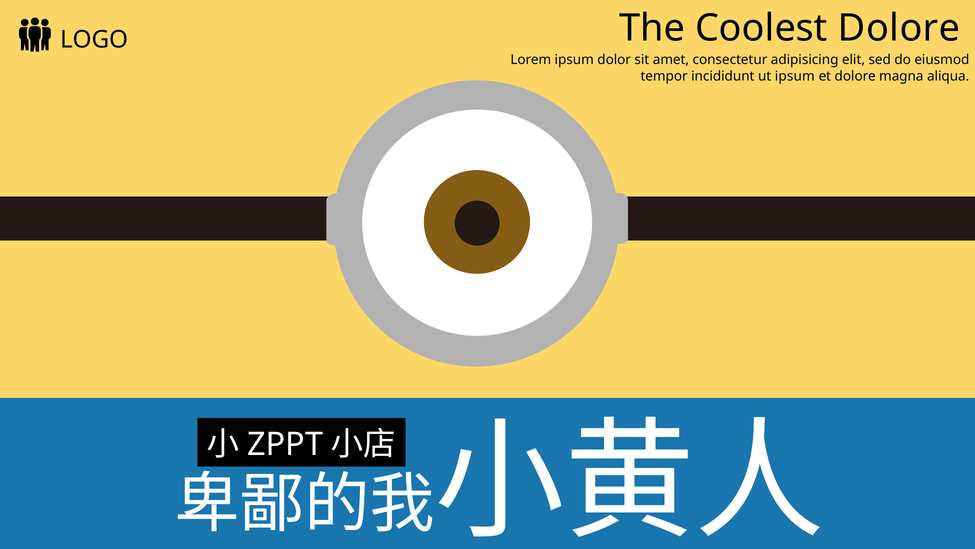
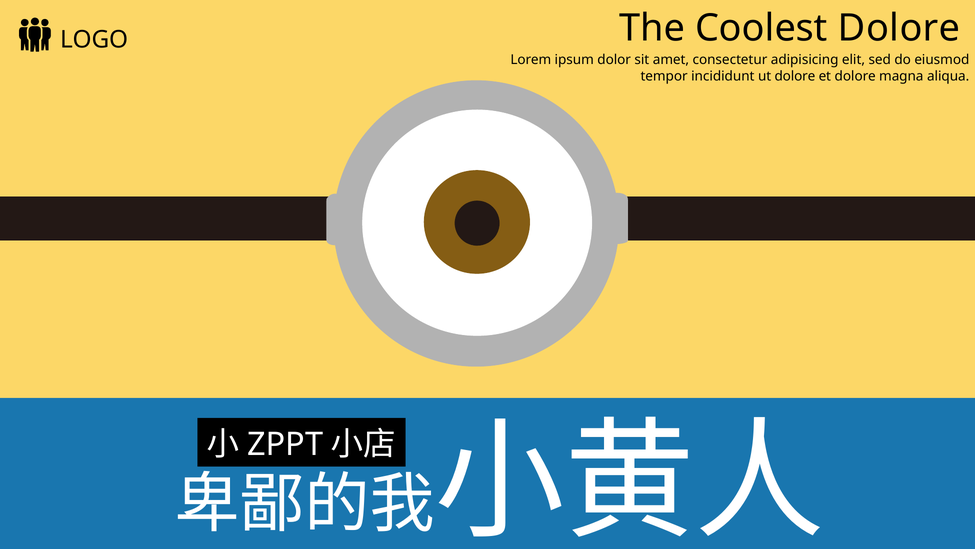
ut ipsum: ipsum -> dolore (795, 76)
